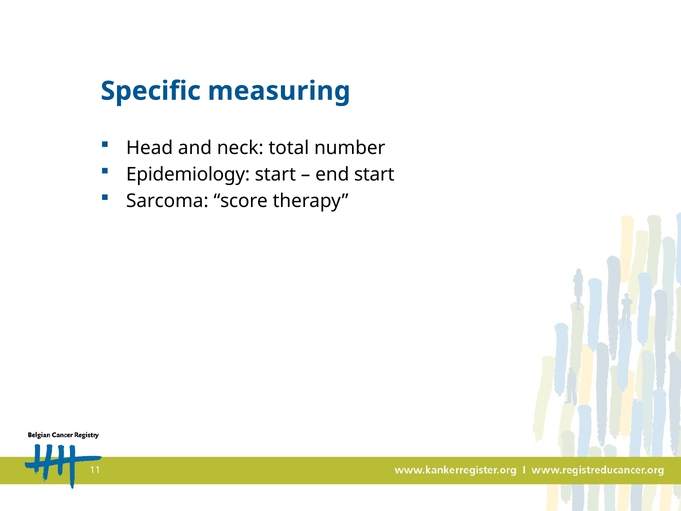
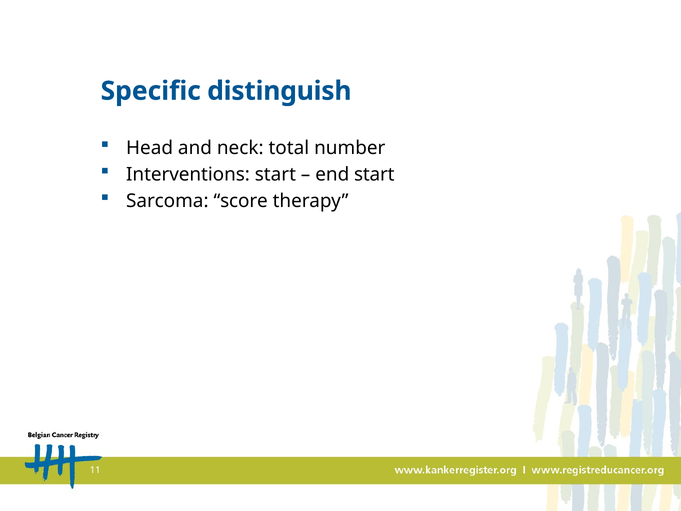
measuring: measuring -> distinguish (279, 91)
Epidemiology: Epidemiology -> Interventions (188, 175)
